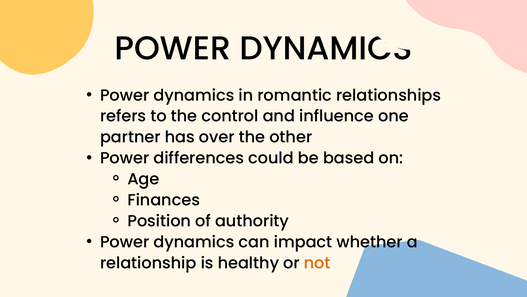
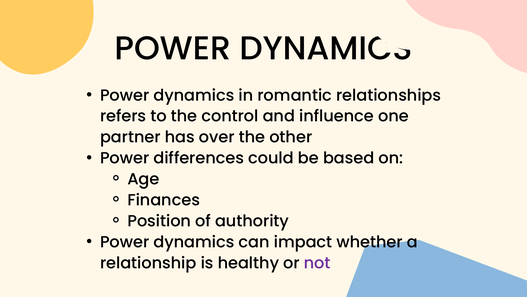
not colour: orange -> purple (317, 263)
